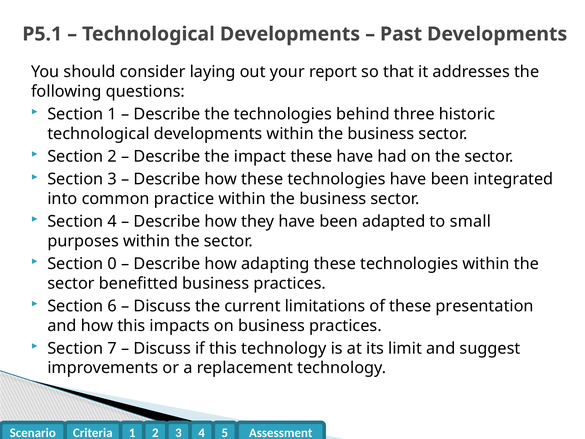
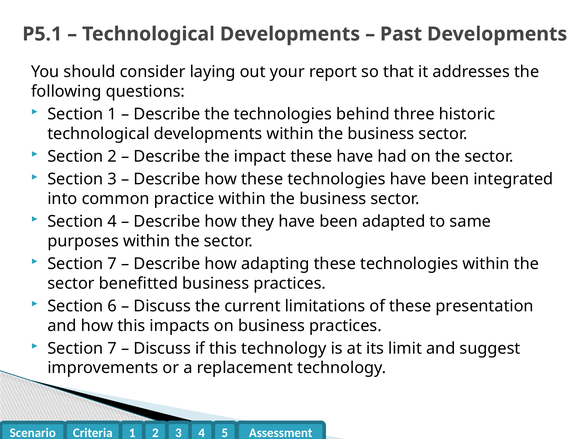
small: small -> same (470, 221)
0: 0 -> 7 (112, 264)
